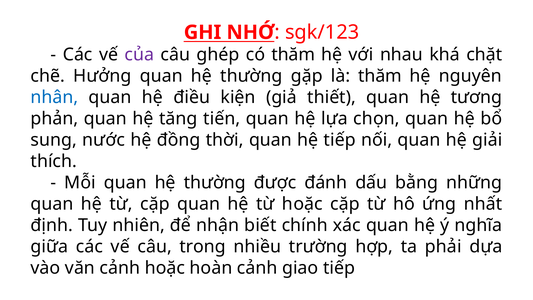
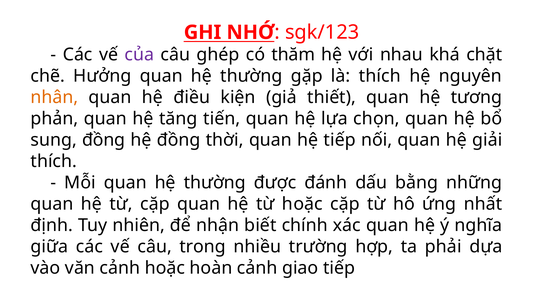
là thăm: thăm -> thích (380, 76)
nhân colour: blue -> orange (54, 97)
sung nước: nước -> đồng (104, 140)
